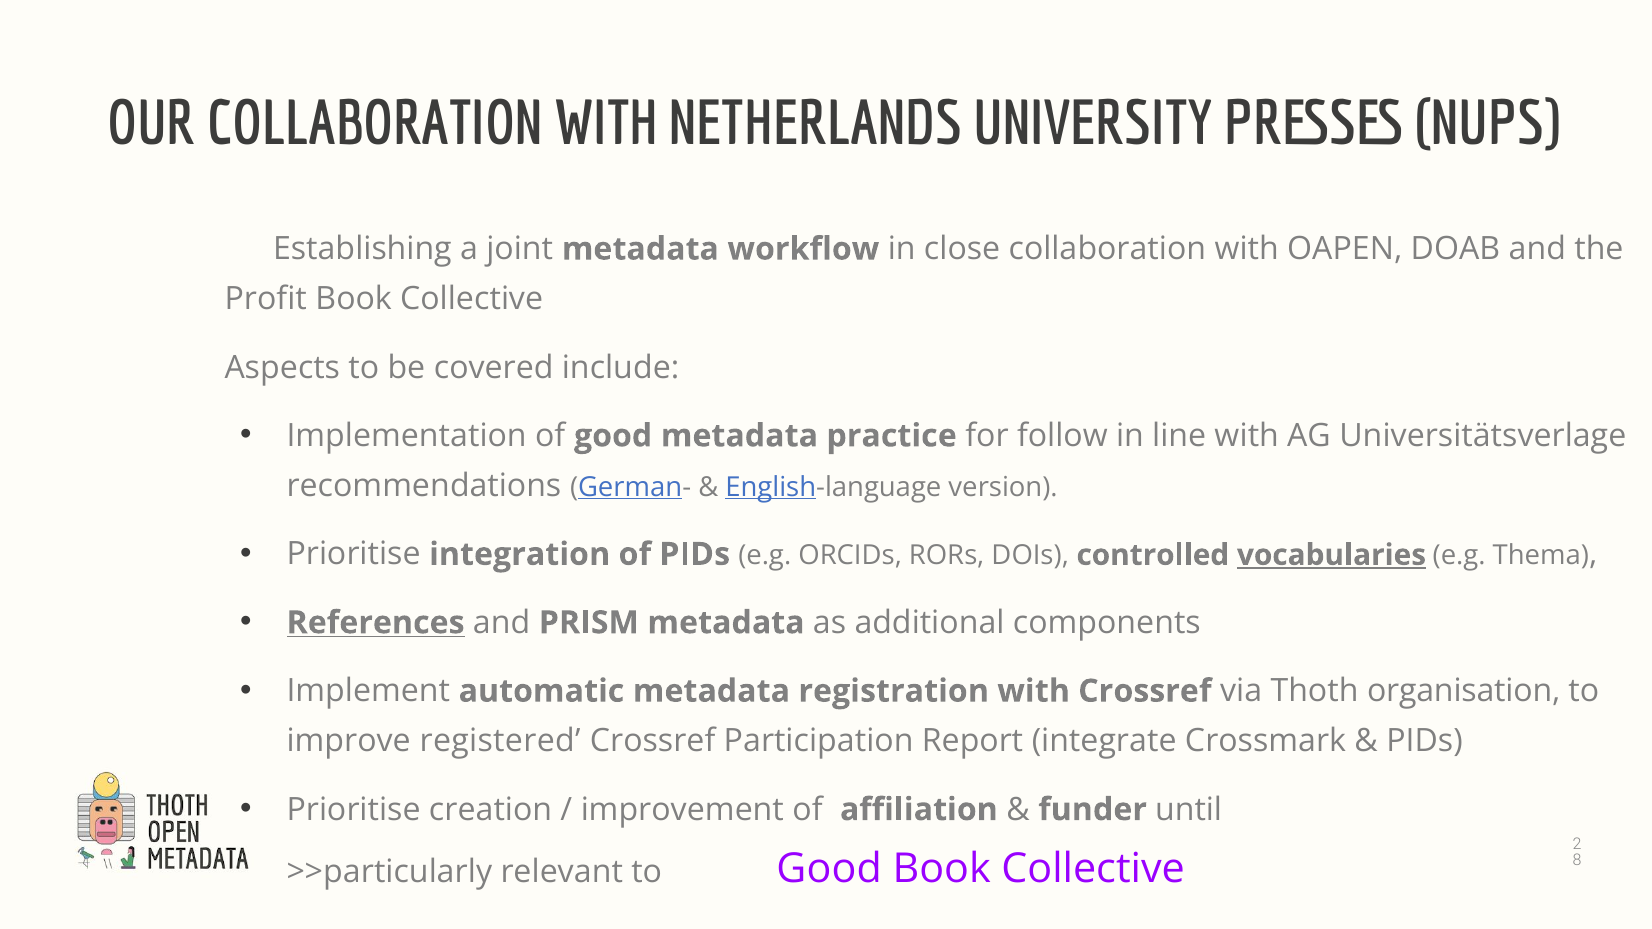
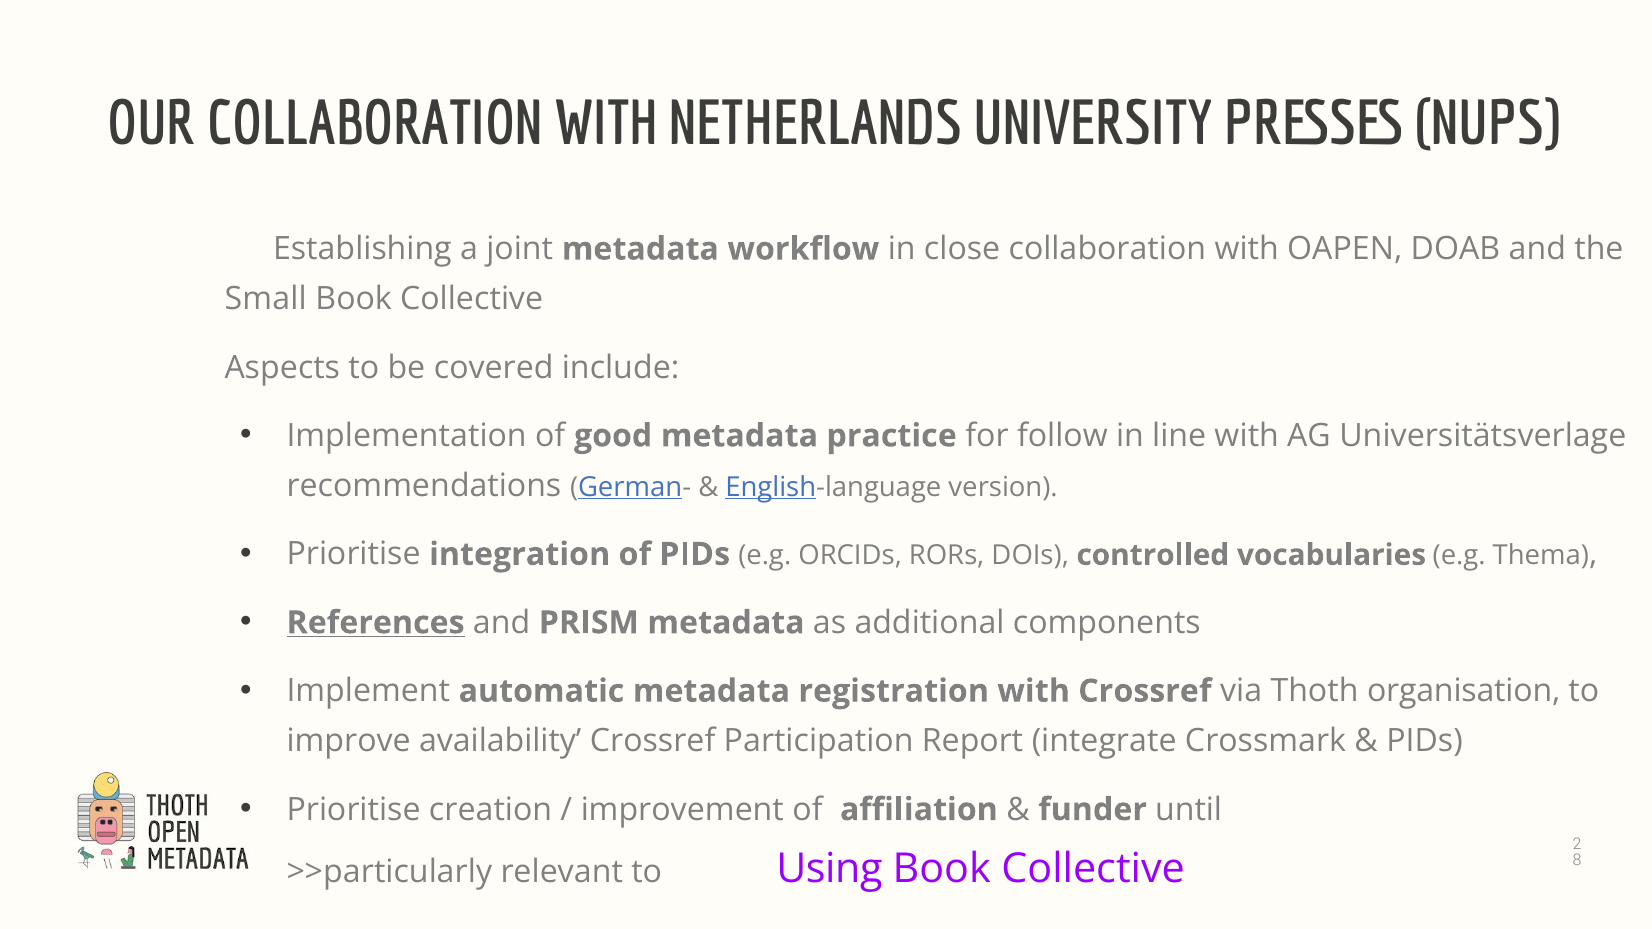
Profit: Profit -> Small (266, 299)
vocabularies underline: present -> none (1331, 555)
registered: registered -> availability (500, 741)
Good: Good -> Using (829, 869)
